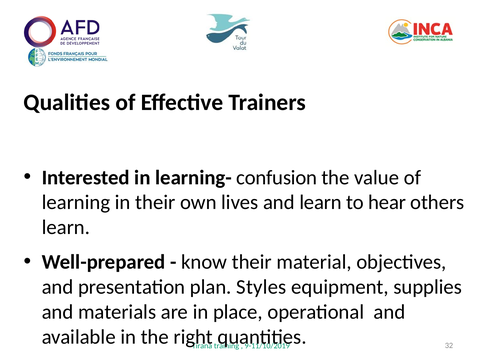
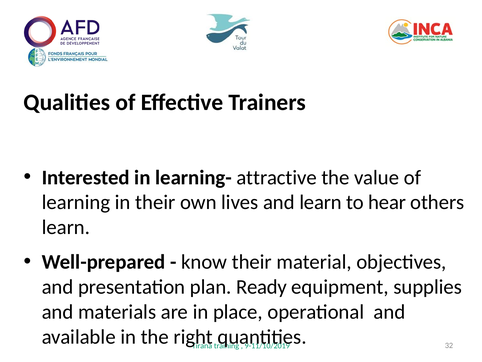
confusion: confusion -> attractive (277, 177)
Styles: Styles -> Ready (262, 287)
